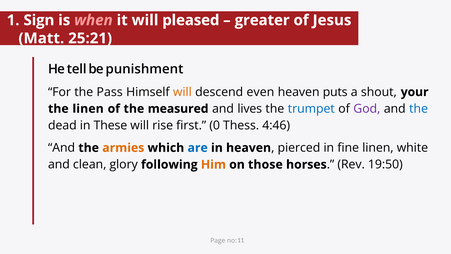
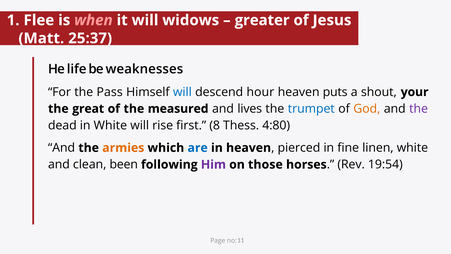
Sign: Sign -> Flee (39, 20)
pleased: pleased -> widows (191, 20)
25:21: 25:21 -> 25:37 (90, 38)
tell: tell -> life (77, 69)
punishment: punishment -> weaknesses (144, 69)
will colour: orange -> blue (182, 92)
even: even -> hour (260, 92)
the linen: linen -> great (88, 109)
God colour: purple -> orange (367, 109)
the colour: blue -> purple (419, 109)
in These: These -> White (110, 126)
0: 0 -> 8 (215, 126)
4:46: 4:46 -> 4:80 (276, 126)
glory: glory -> been (124, 165)
Him colour: orange -> purple (213, 165)
19:50: 19:50 -> 19:54 (385, 165)
